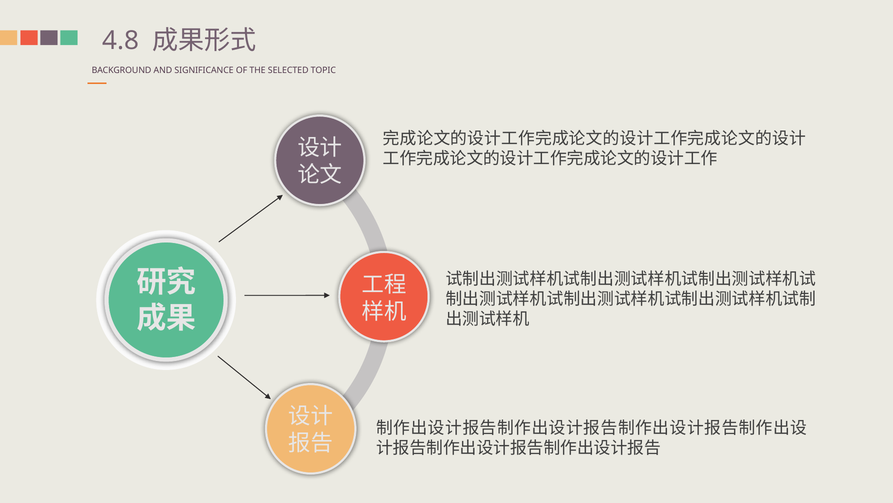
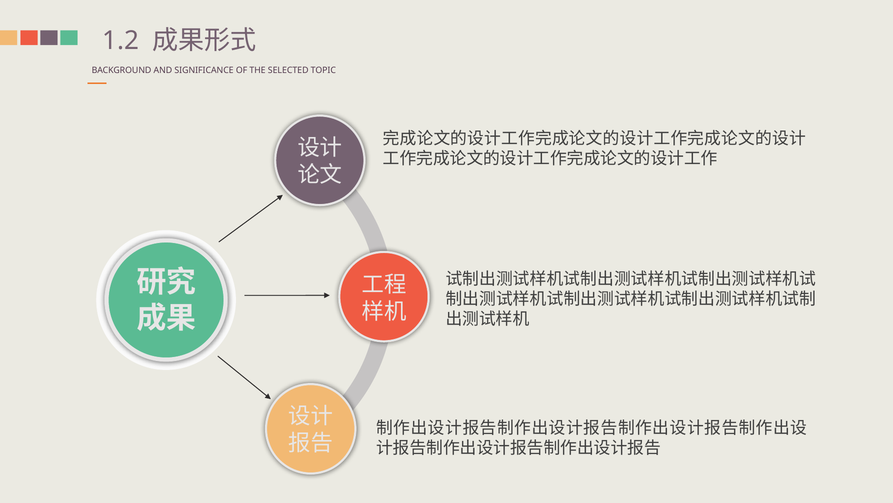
4.8: 4.8 -> 1.2 (121, 40)
